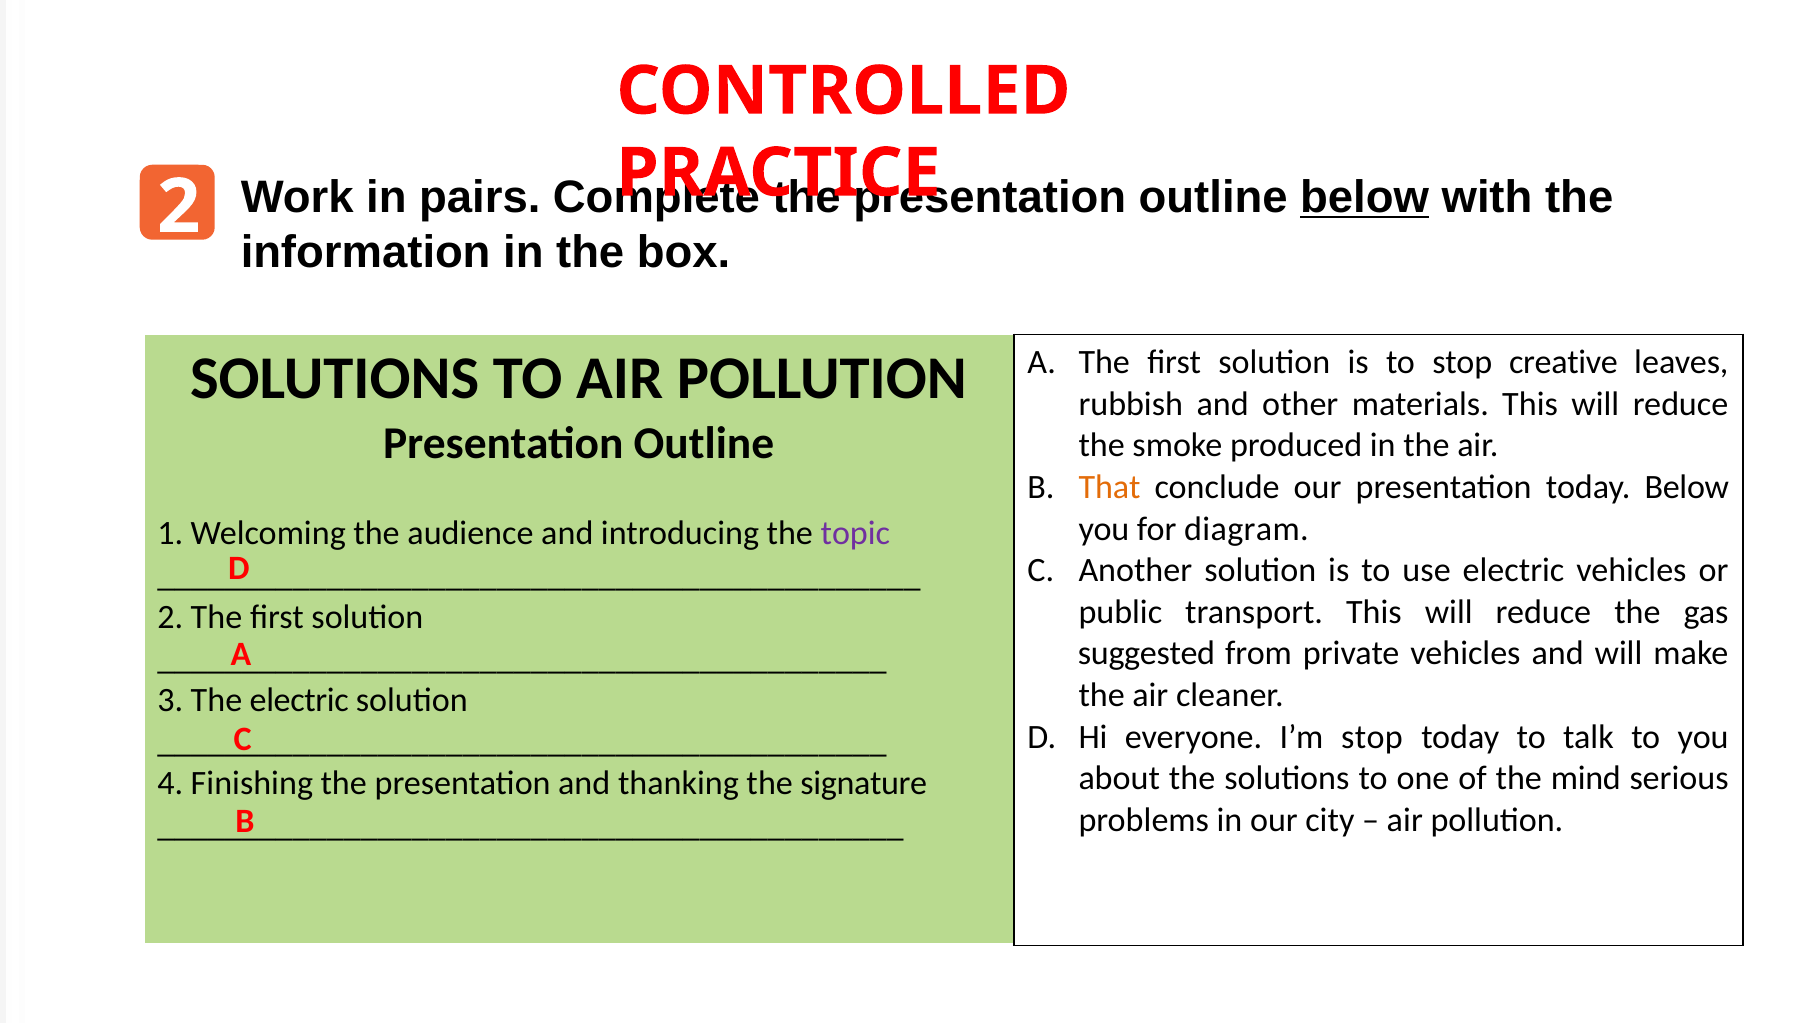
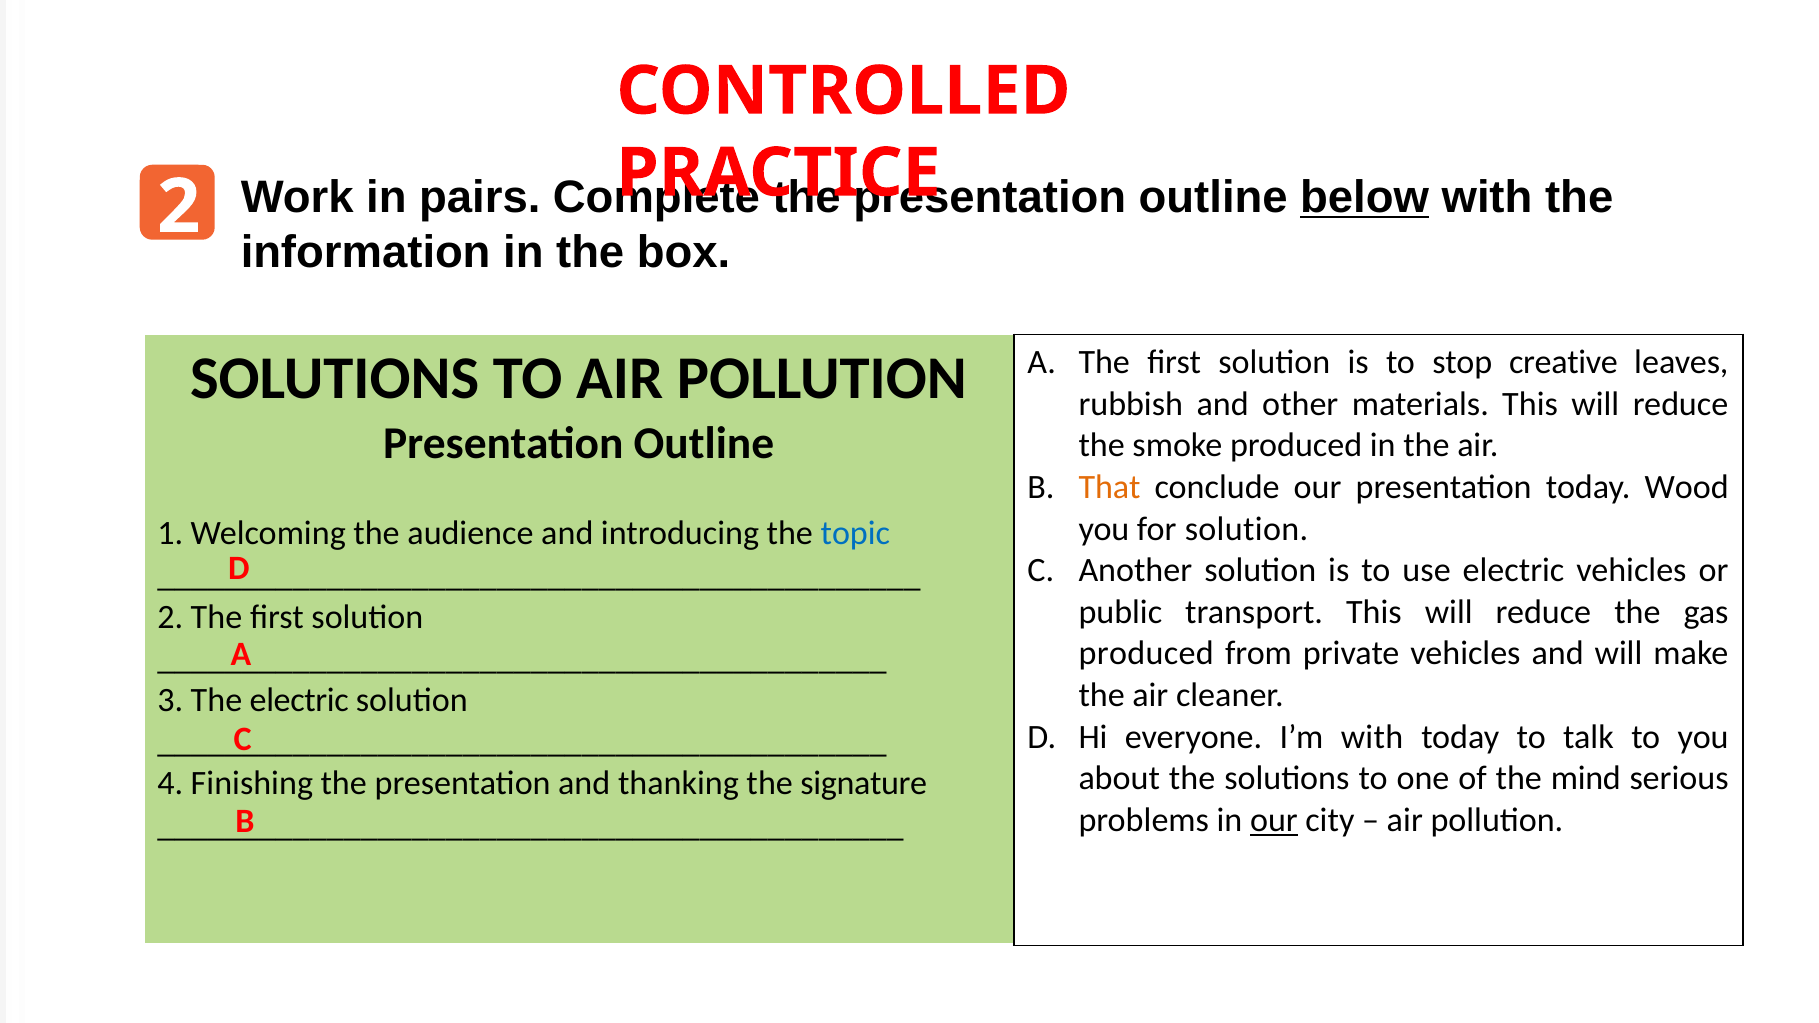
today Below: Below -> Wood (1687, 487)
for diagram: diagram -> solution (1246, 529)
topic colour: purple -> blue (855, 534)
suggested: suggested -> produced (1146, 654)
I’m stop: stop -> with (1372, 737)
our underline: none -> present (1274, 820)
